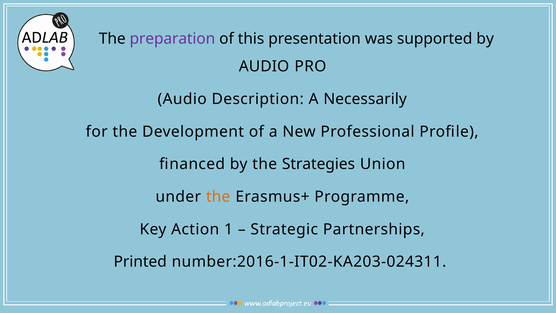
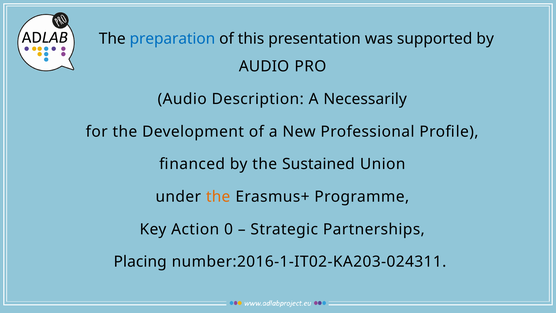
preparation colour: purple -> blue (172, 39)
Strategies: Strategies -> Sustained (318, 164)
1: 1 -> 0 (229, 229)
Printed: Printed -> Placing (140, 262)
